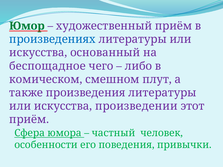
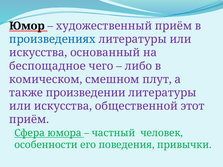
Юмор colour: green -> black (27, 26)
произведения: произведения -> произведении (86, 93)
произведении: произведении -> общественной (136, 106)
